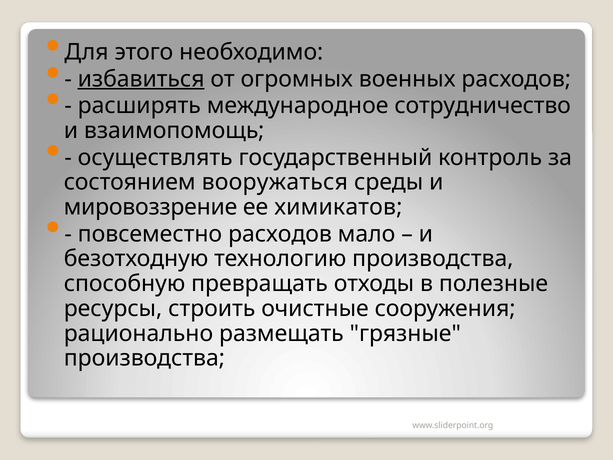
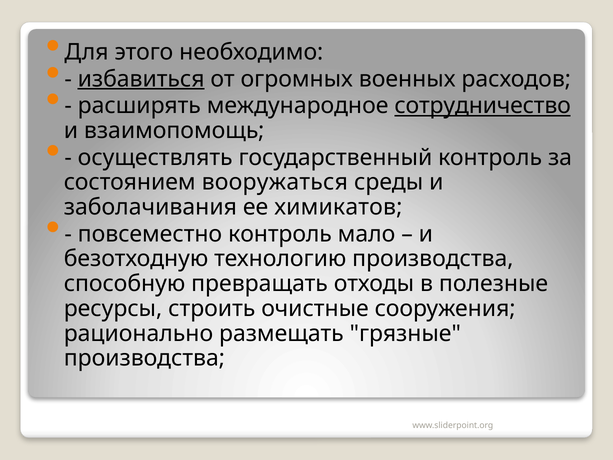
сотрудничество underline: none -> present (483, 106)
мировоззрение: мировоззрение -> заболачивания (150, 207)
повсеместно расходов: расходов -> контроль (280, 234)
